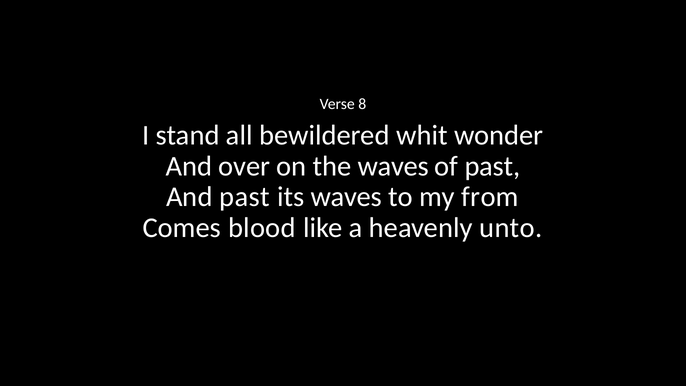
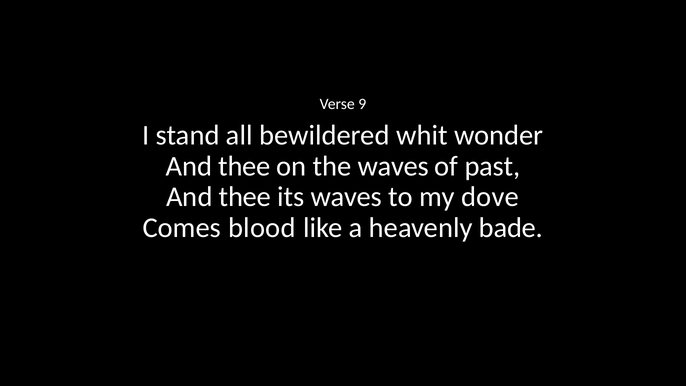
8: 8 -> 9 (362, 104)
over: over -> thee (244, 166)
past: past -> thee (245, 197)
from: from -> dove (490, 197)
unto: unto -> bade (511, 228)
